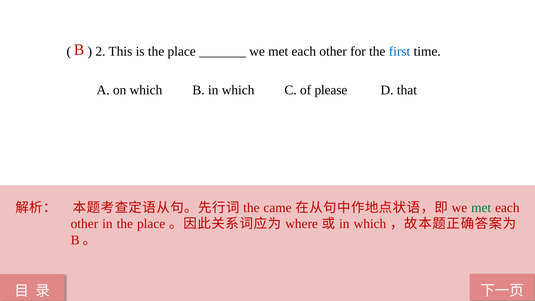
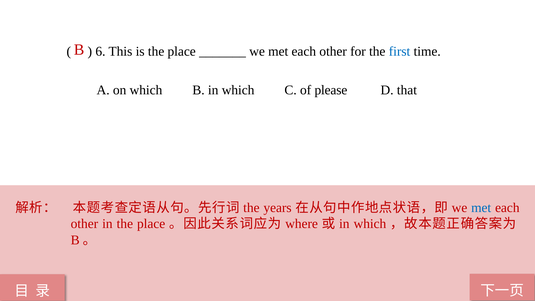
2: 2 -> 6 (100, 51)
came: came -> years (278, 208)
met colour: green -> blue (481, 208)
